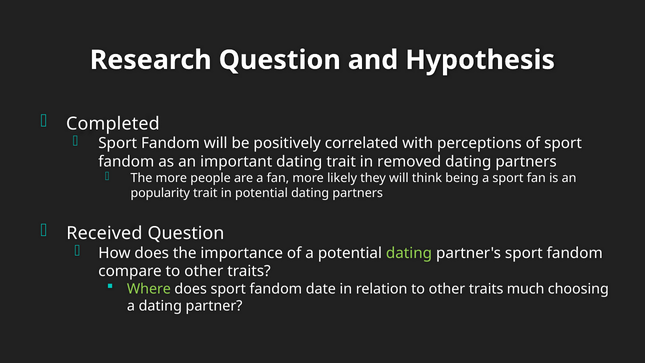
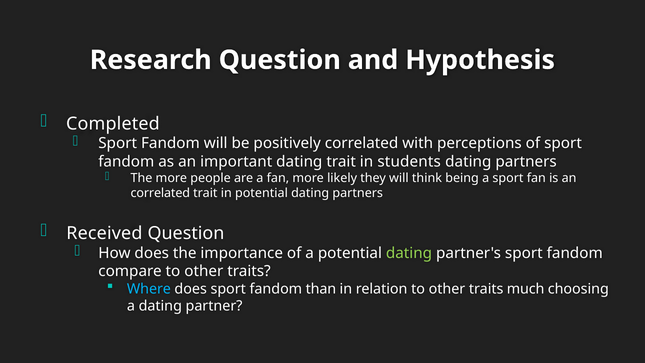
removed: removed -> students (409, 162)
popularity: popularity -> correlated (160, 193)
Where colour: light green -> light blue (149, 289)
date: date -> than (321, 289)
